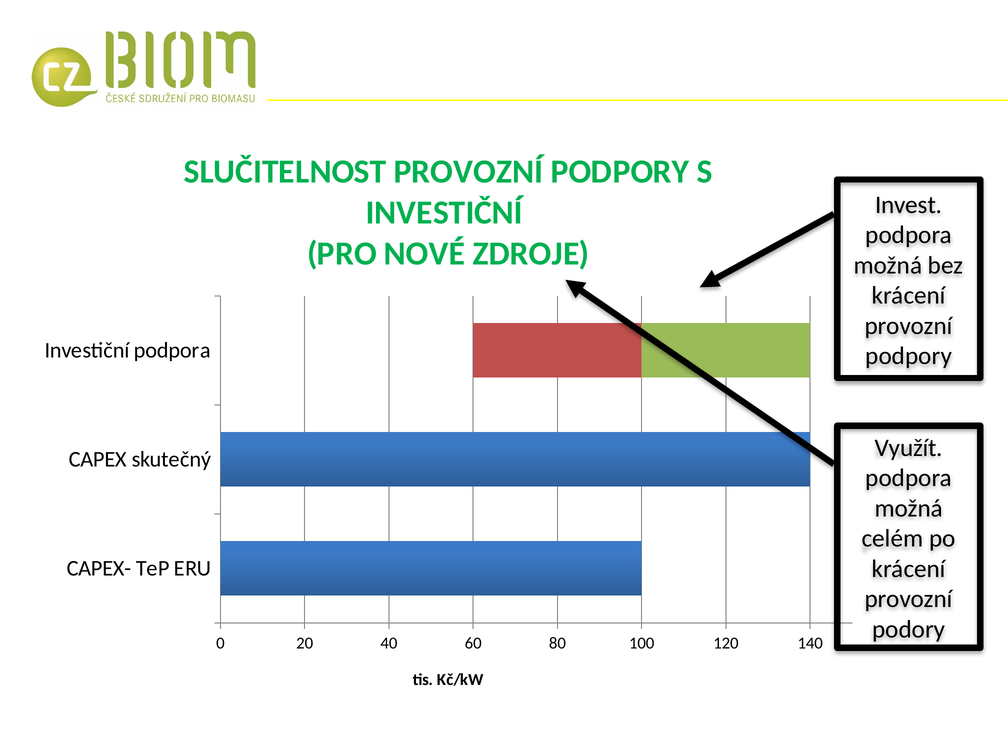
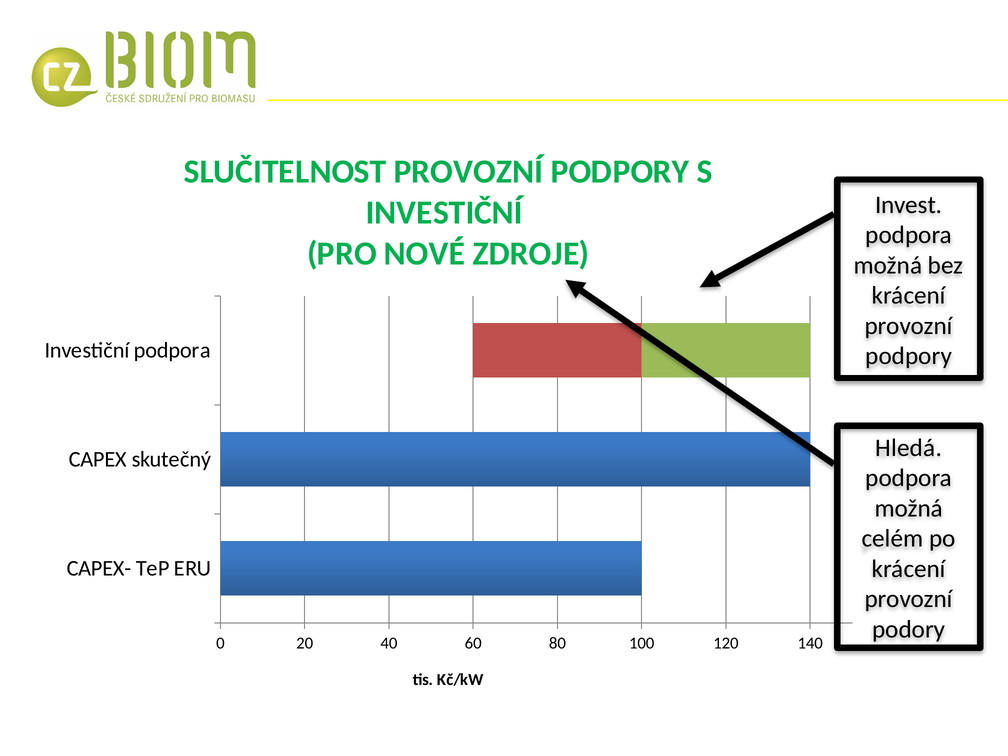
Využít: Využít -> Hledá (909, 448)
